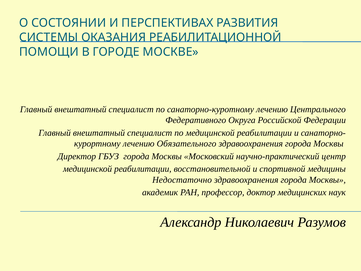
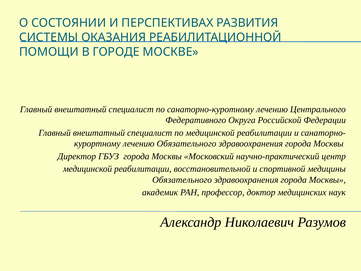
Недостаточно: Недостаточно -> Обязательного (182, 180)
